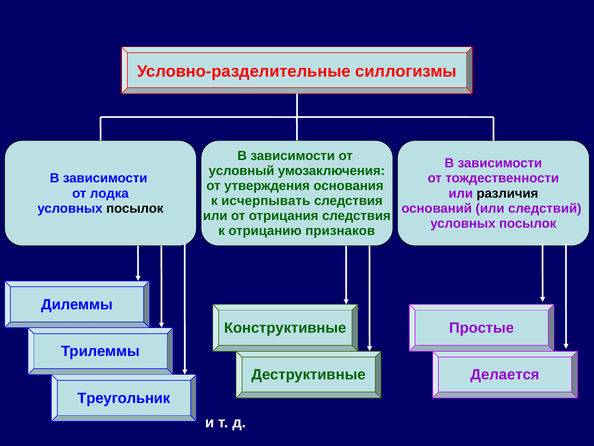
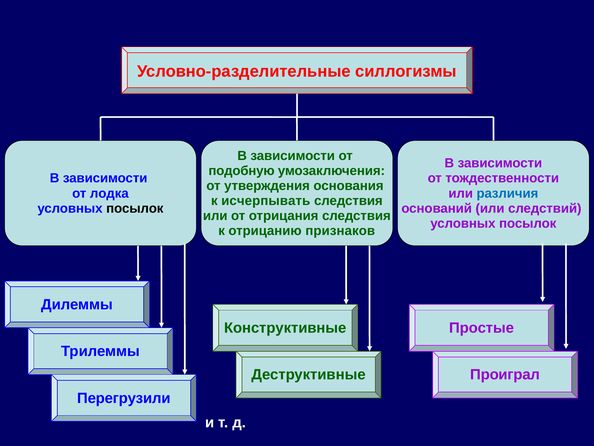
условный: условный -> подобную (242, 171)
различия colour: black -> blue (507, 193)
Делается: Делается -> Проиграл (505, 374)
Треугольник: Треугольник -> Перегрузили (124, 398)
